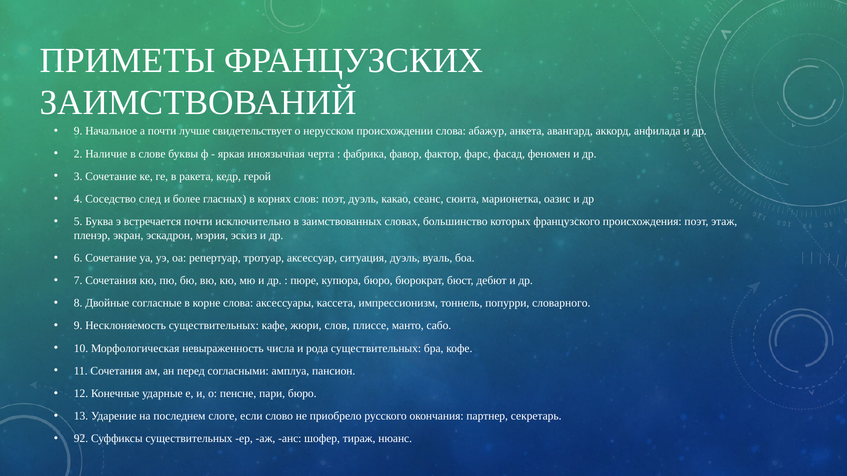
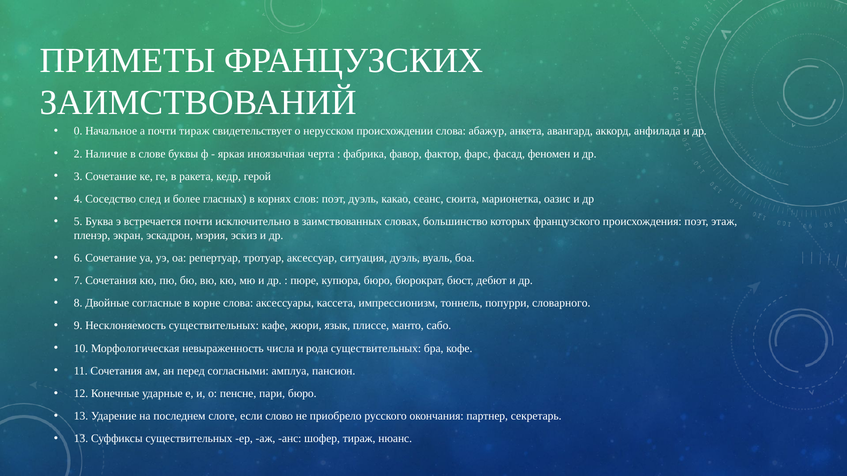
9: 9 -> 0 (78, 131)
почти лучше: лучше -> тираж (194, 131)
жюри слов: слов -> язык (337, 326)
92: 92 -> 13 (81, 439)
